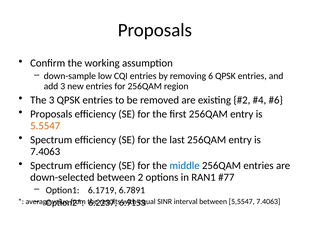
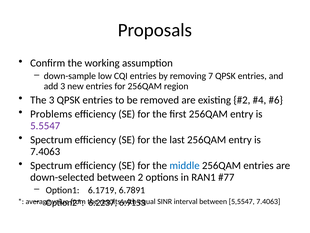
6: 6 -> 7 (211, 76)
Proposals: Proposals -> Problems (51, 114)
5.5547 colour: orange -> purple (45, 125)
